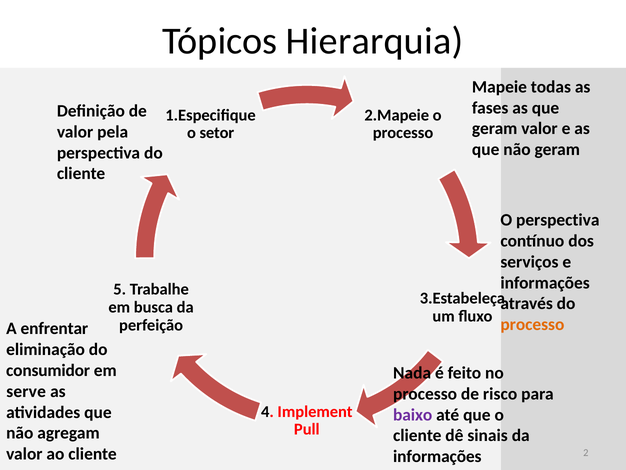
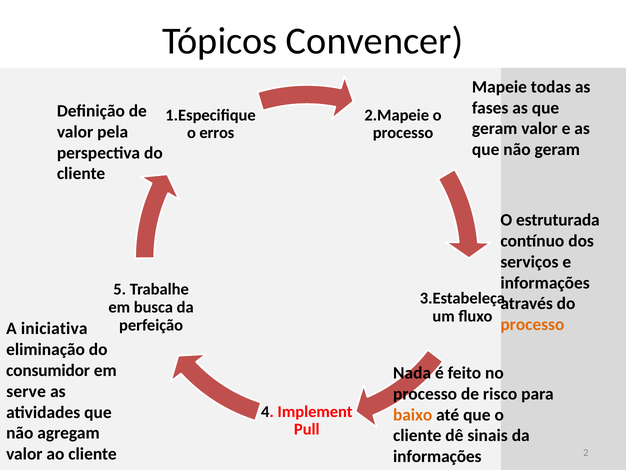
Hierarquia: Hierarquia -> Convencer (375, 41)
setor: setor -> erros (217, 133)
O perspectiva: perspectiva -> estruturada (558, 220)
enfrentar: enfrentar -> iniciativa (54, 328)
baixo colour: purple -> orange (413, 414)
